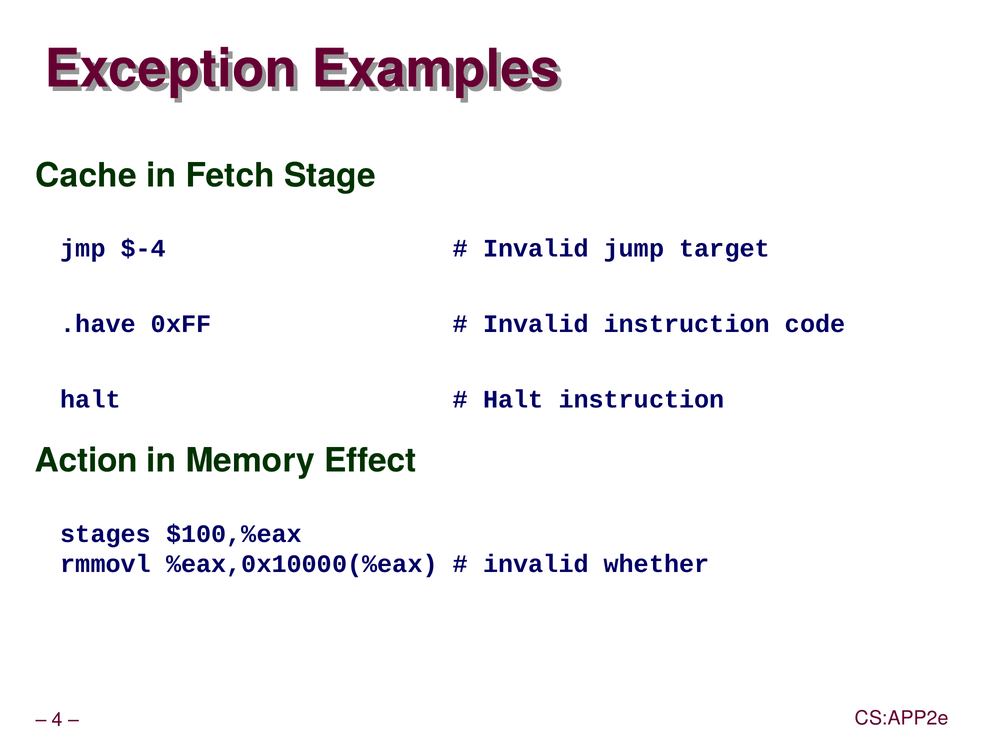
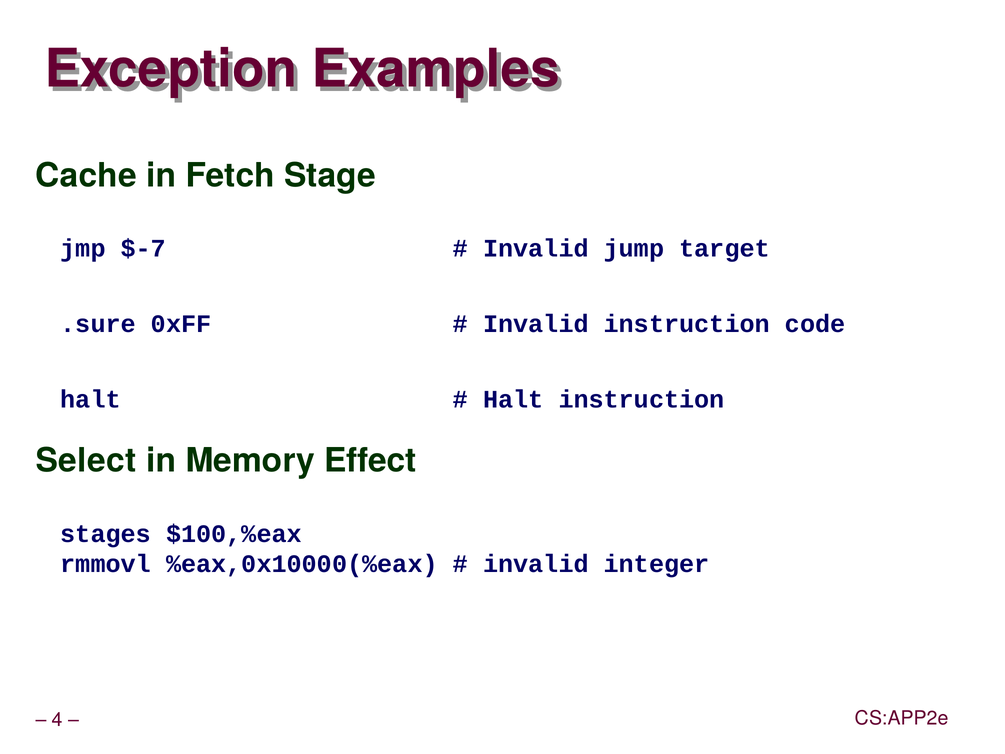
$-4: $-4 -> $-7 (143, 248)
.have: .have -> .sure (98, 324)
Action: Action -> Select (86, 460)
whether: whether -> integer (657, 564)
